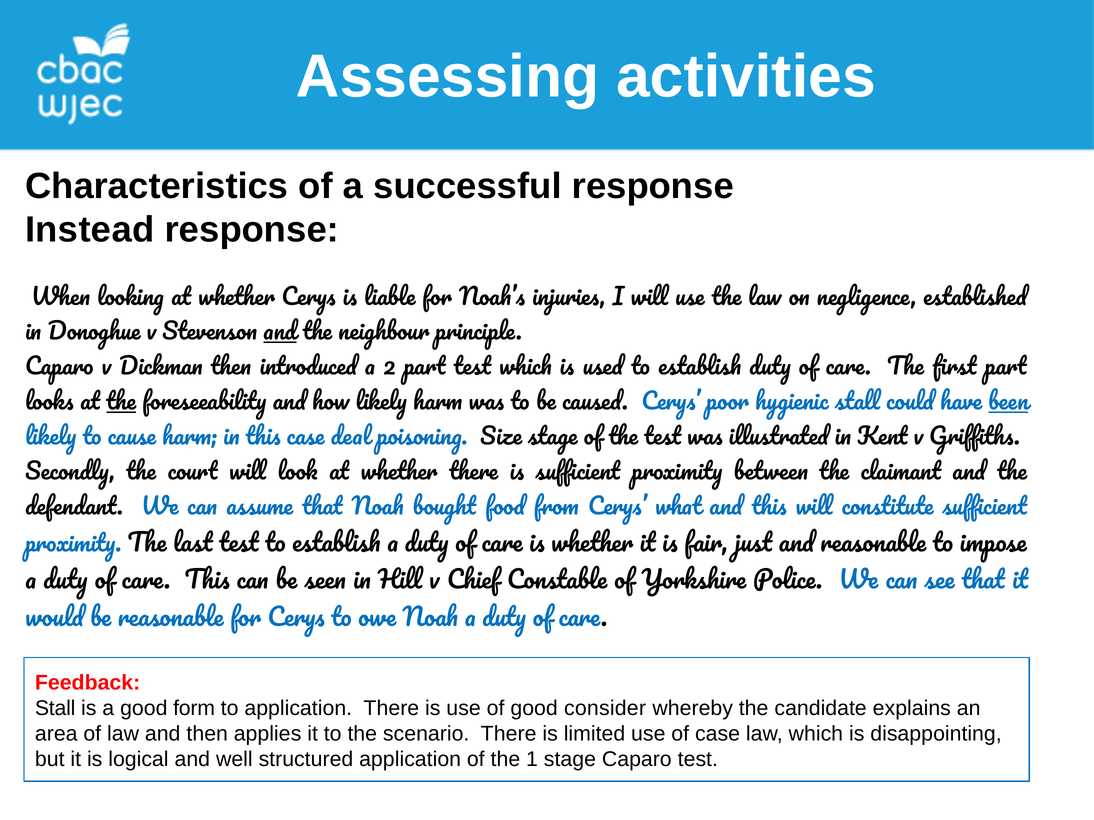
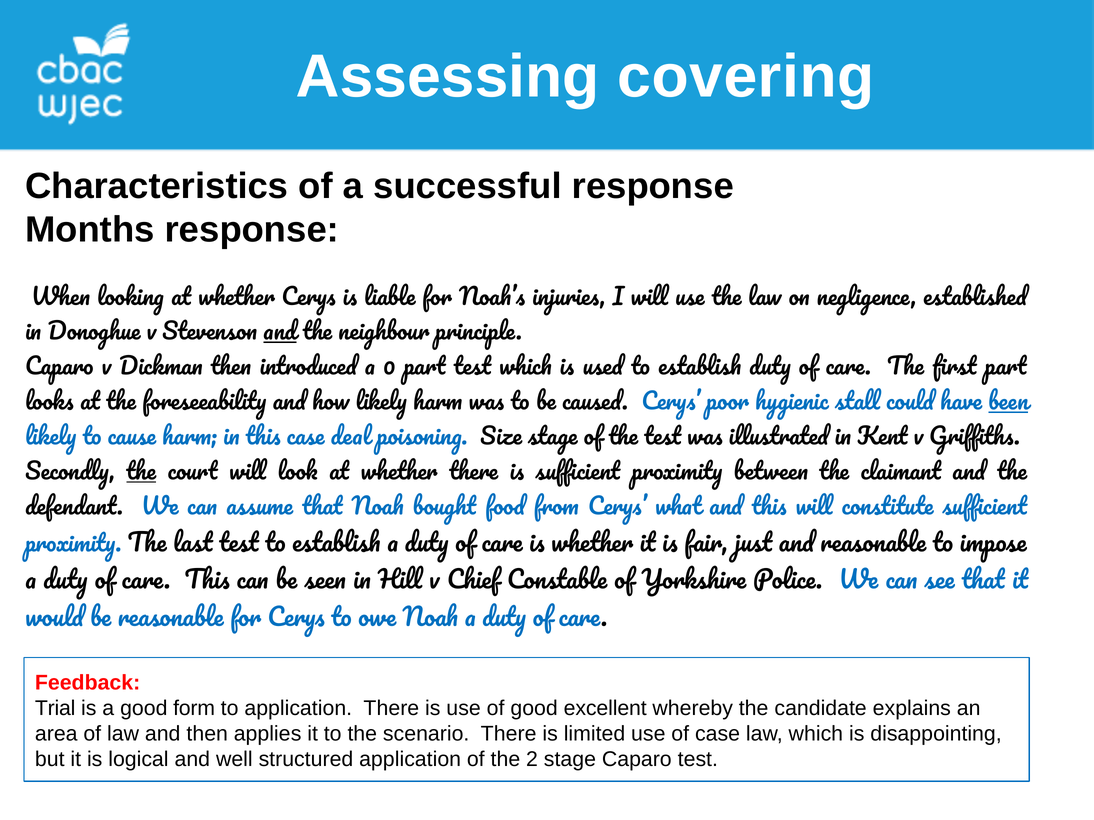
activities: activities -> covering (746, 77)
Instead: Instead -> Months (90, 230)
2: 2 -> 0 (390, 368)
the underline: present -> none (121, 403)
the underline: none -> present (141, 473)
Stall: Stall -> Trial (55, 708)
consider: consider -> excellent (605, 708)
1: 1 -> 2 (532, 760)
